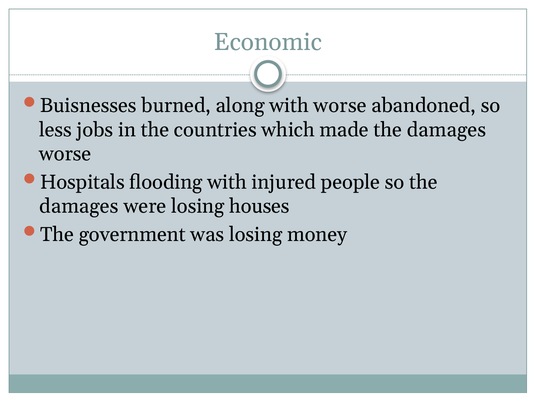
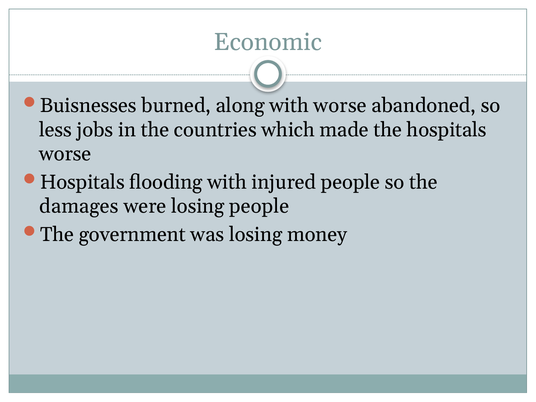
made the damages: damages -> hospitals (447, 130)
losing houses: houses -> people (259, 206)
